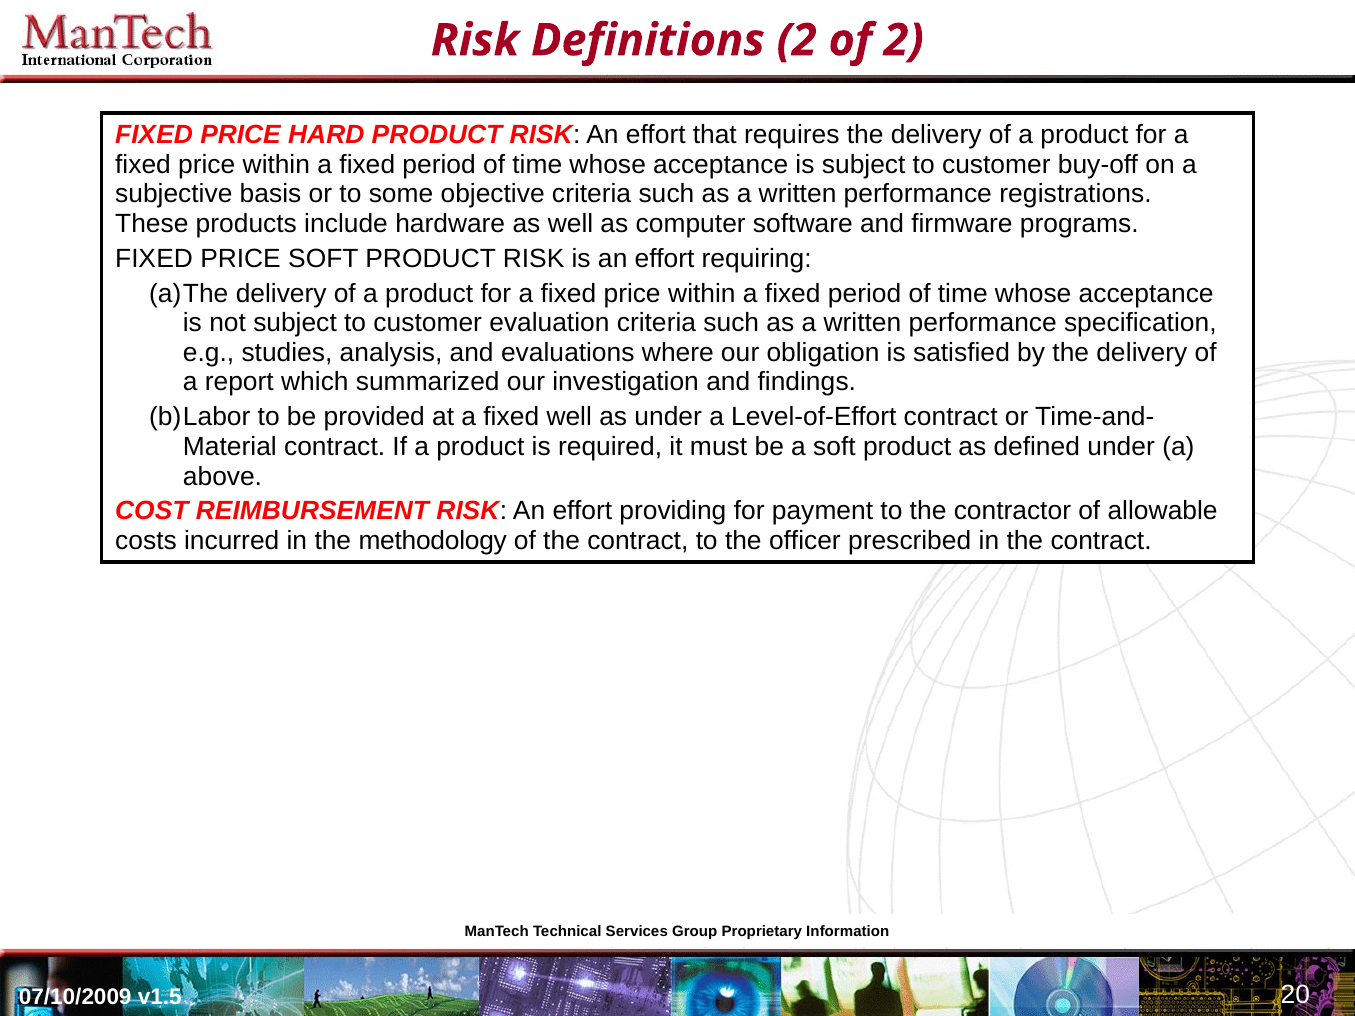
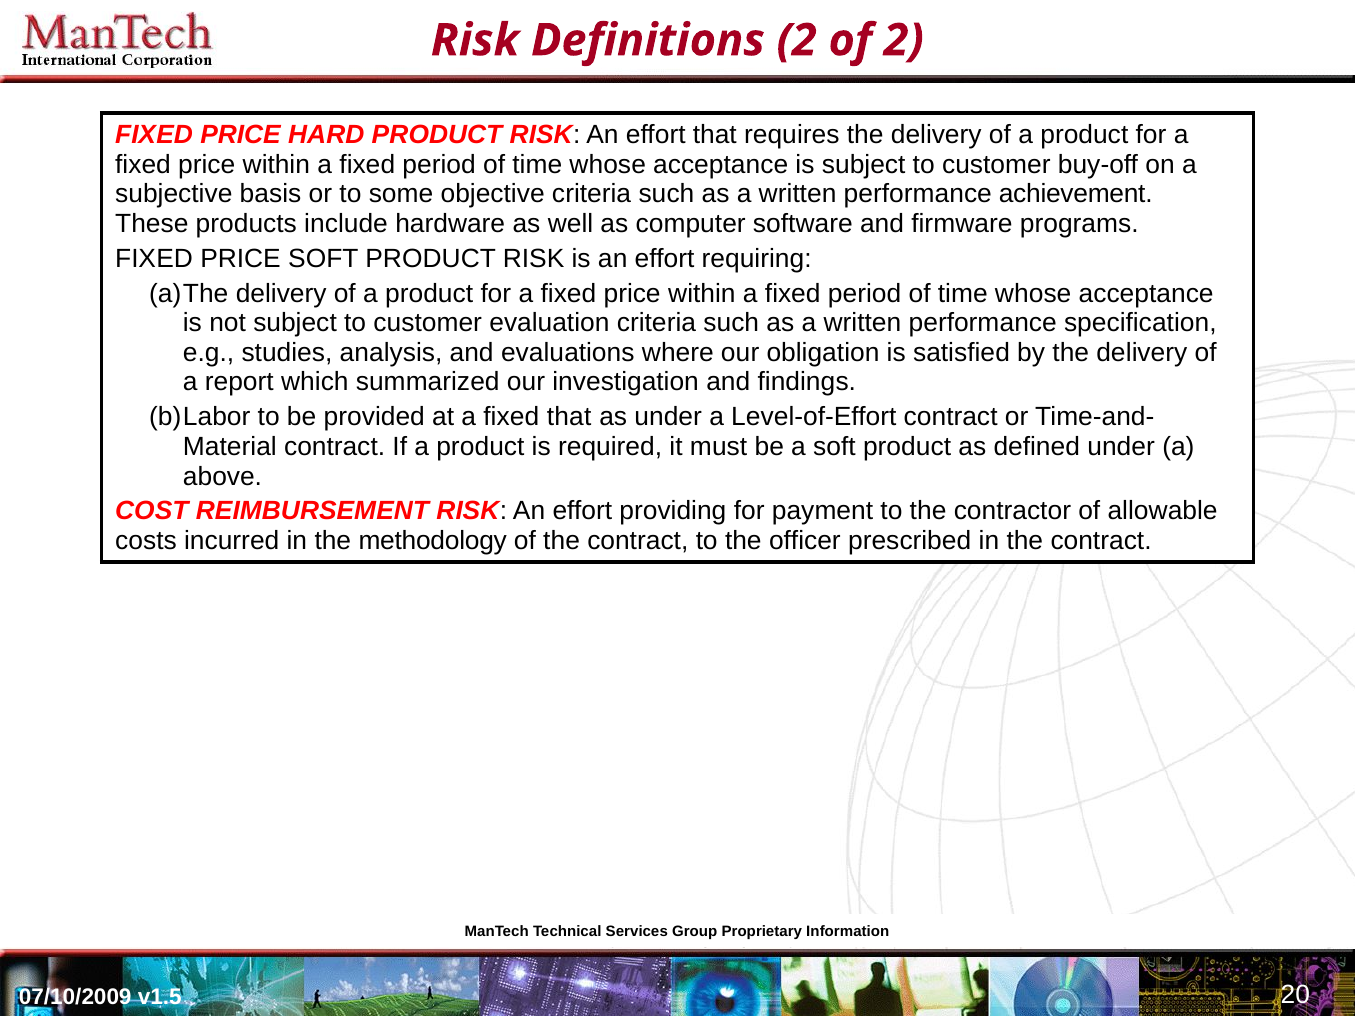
registrations: registrations -> achievement (1076, 194)
fixed well: well -> that (569, 417)
